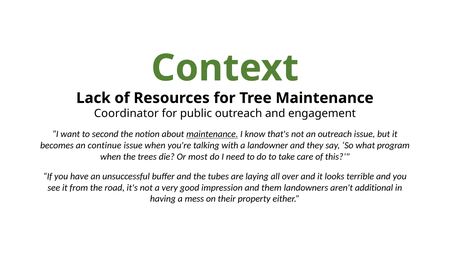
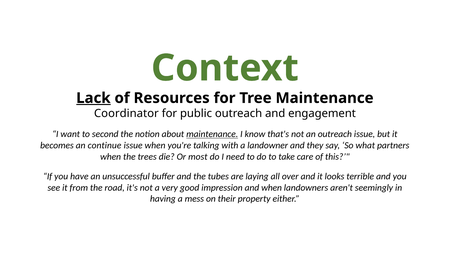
Lack underline: none -> present (93, 98)
program: program -> partners (393, 145)
and them: them -> when (272, 188)
additional: additional -> seemingly (374, 188)
